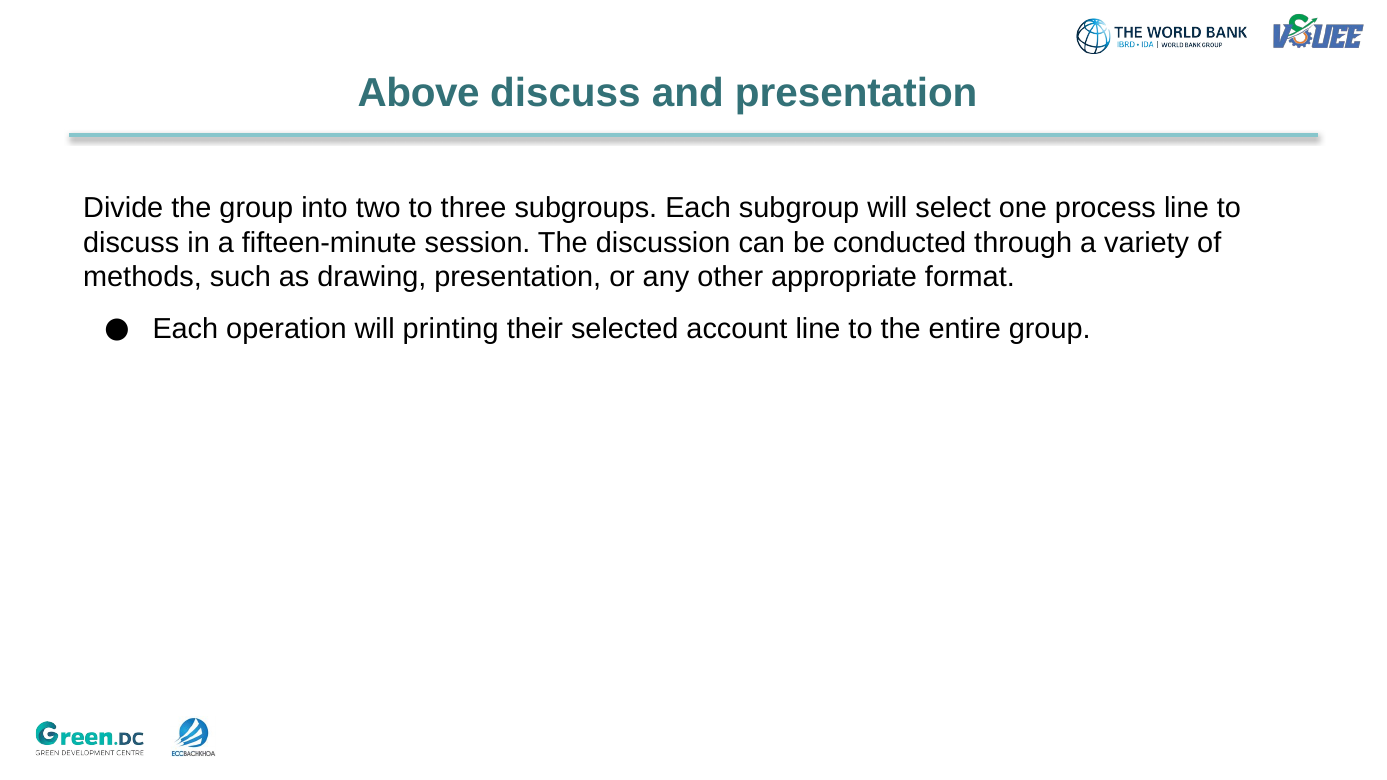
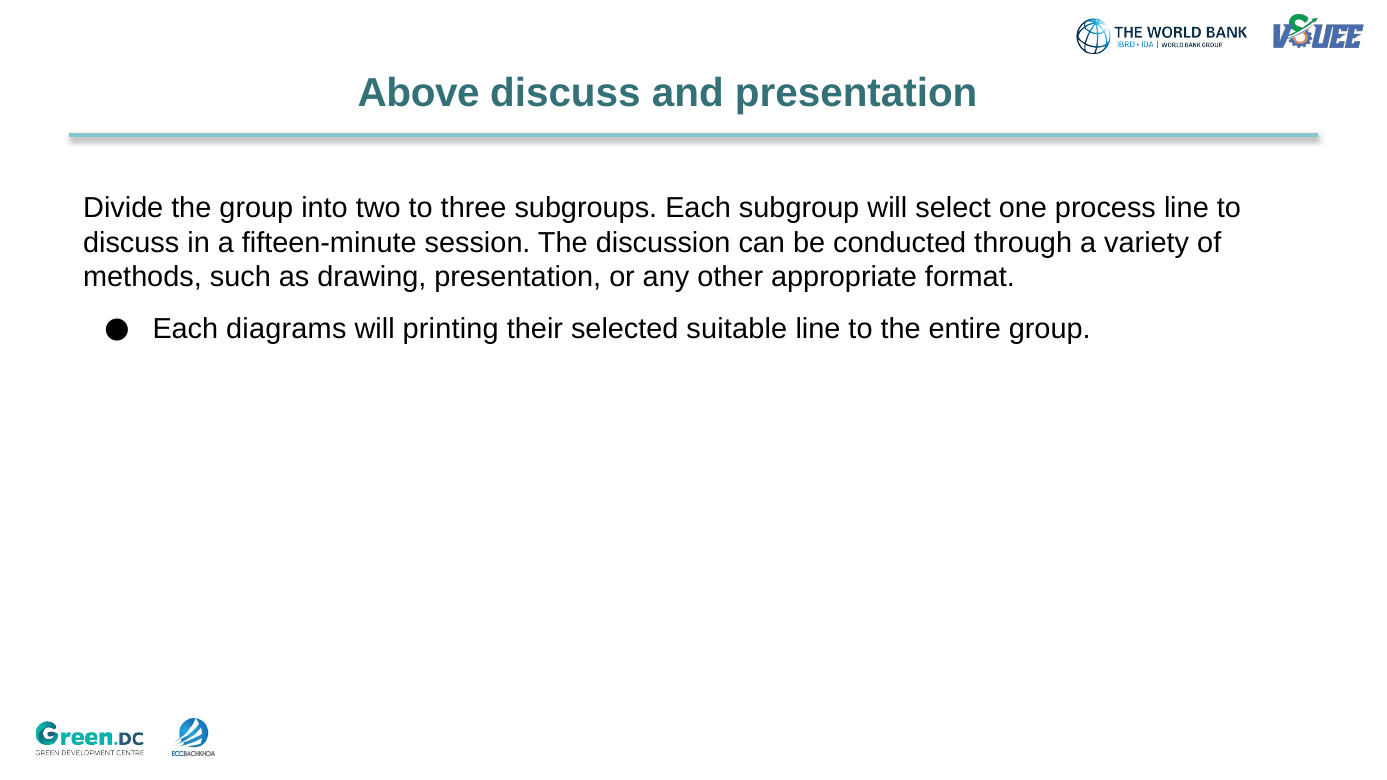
operation: operation -> diagrams (286, 329)
account: account -> suitable (737, 329)
